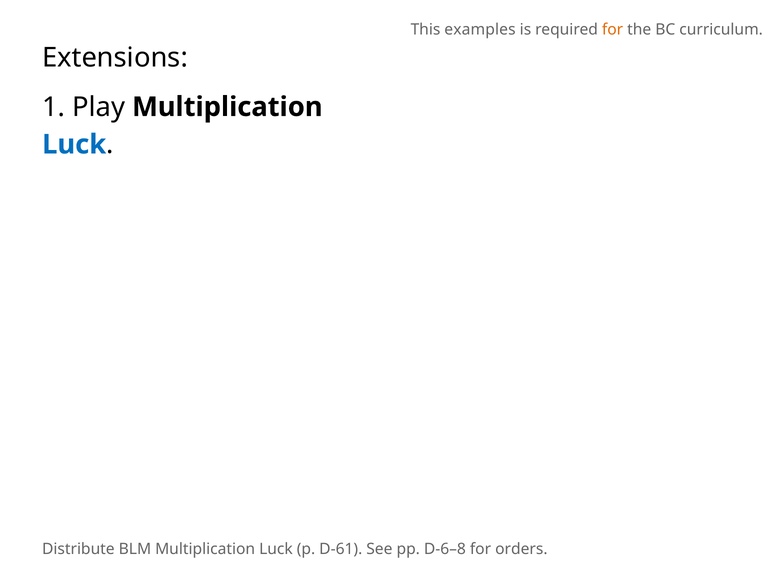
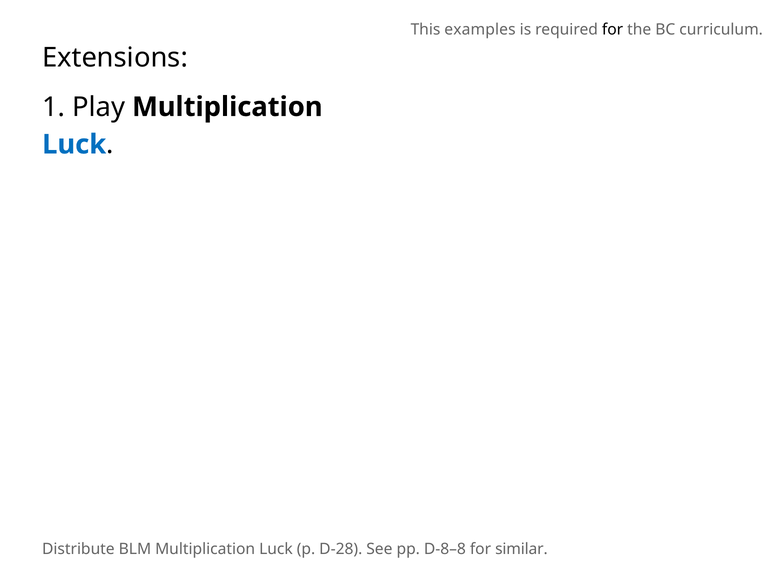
for colour: orange -> black (613, 30)
D-61: D-61 -> D-28 (341, 549)
D-6–8: D-6–8 -> D-8–8 (445, 549)
orders: orders -> similar (521, 549)
